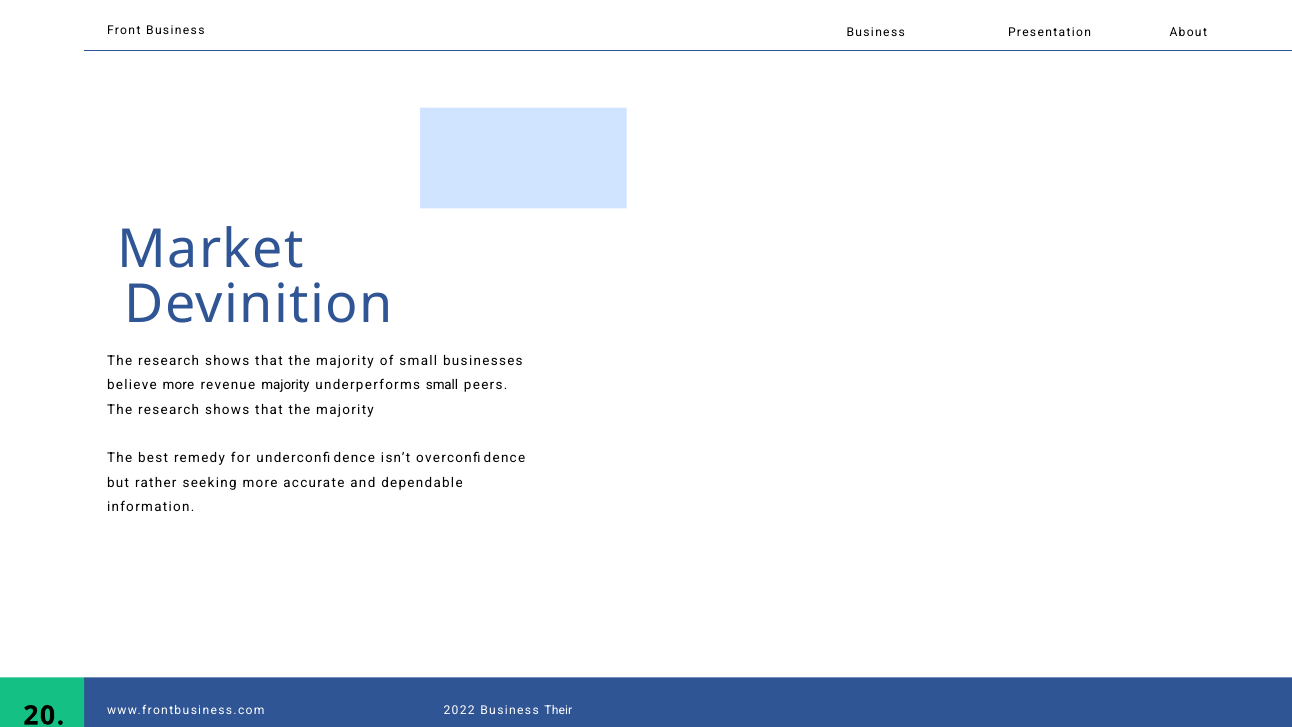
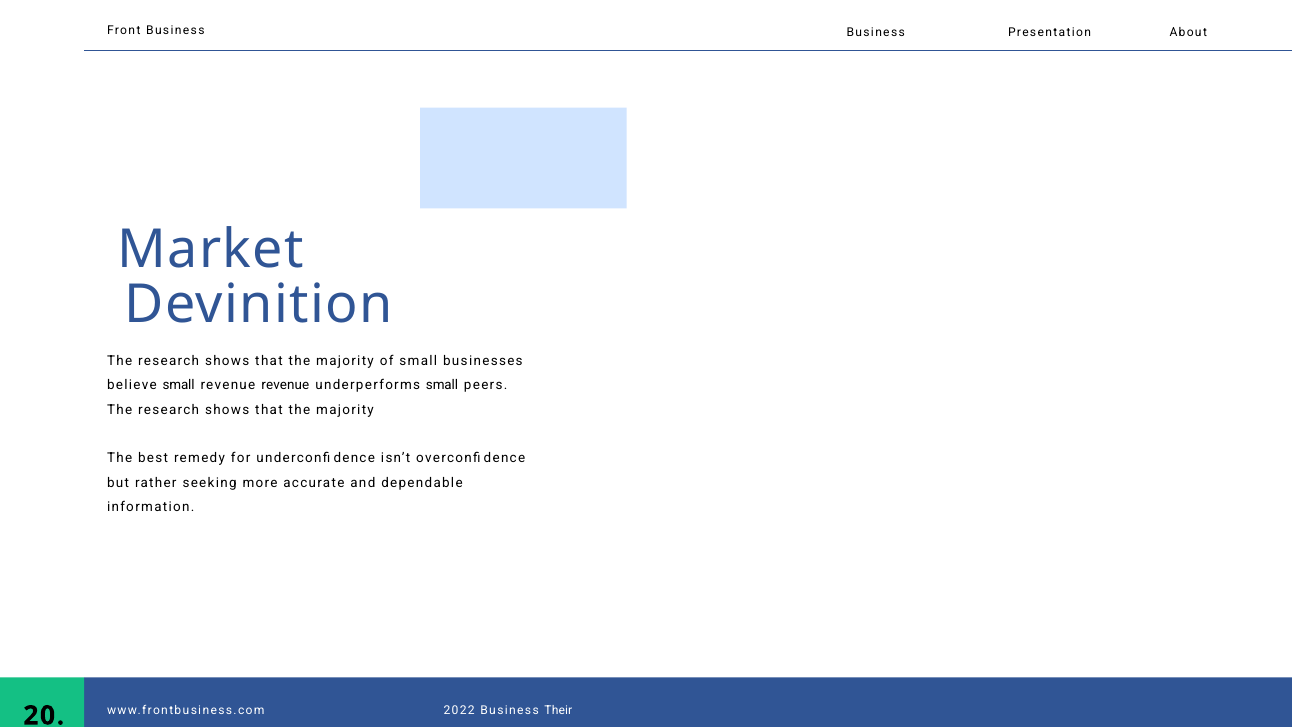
believe more: more -> small (179, 385)
revenue majority: majority -> revenue (285, 385)
